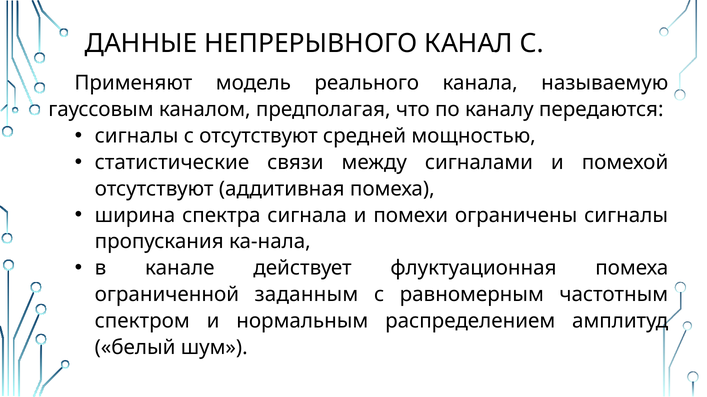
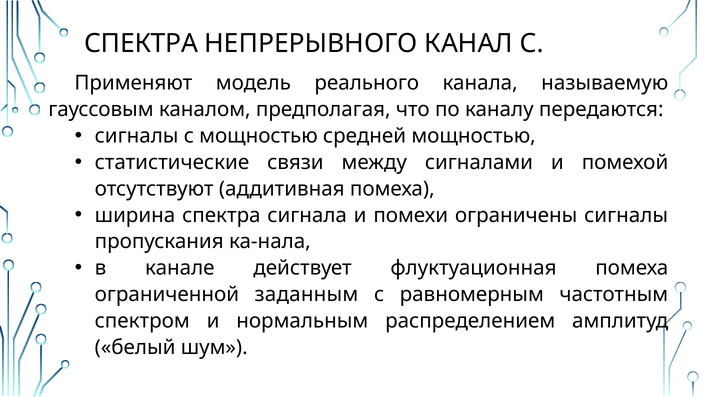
ДАННЫЕ: ДАННЫЕ -> СПЕКТРА (141, 44)
с отсутствуют: отсутствуют -> мощностью (258, 136)
